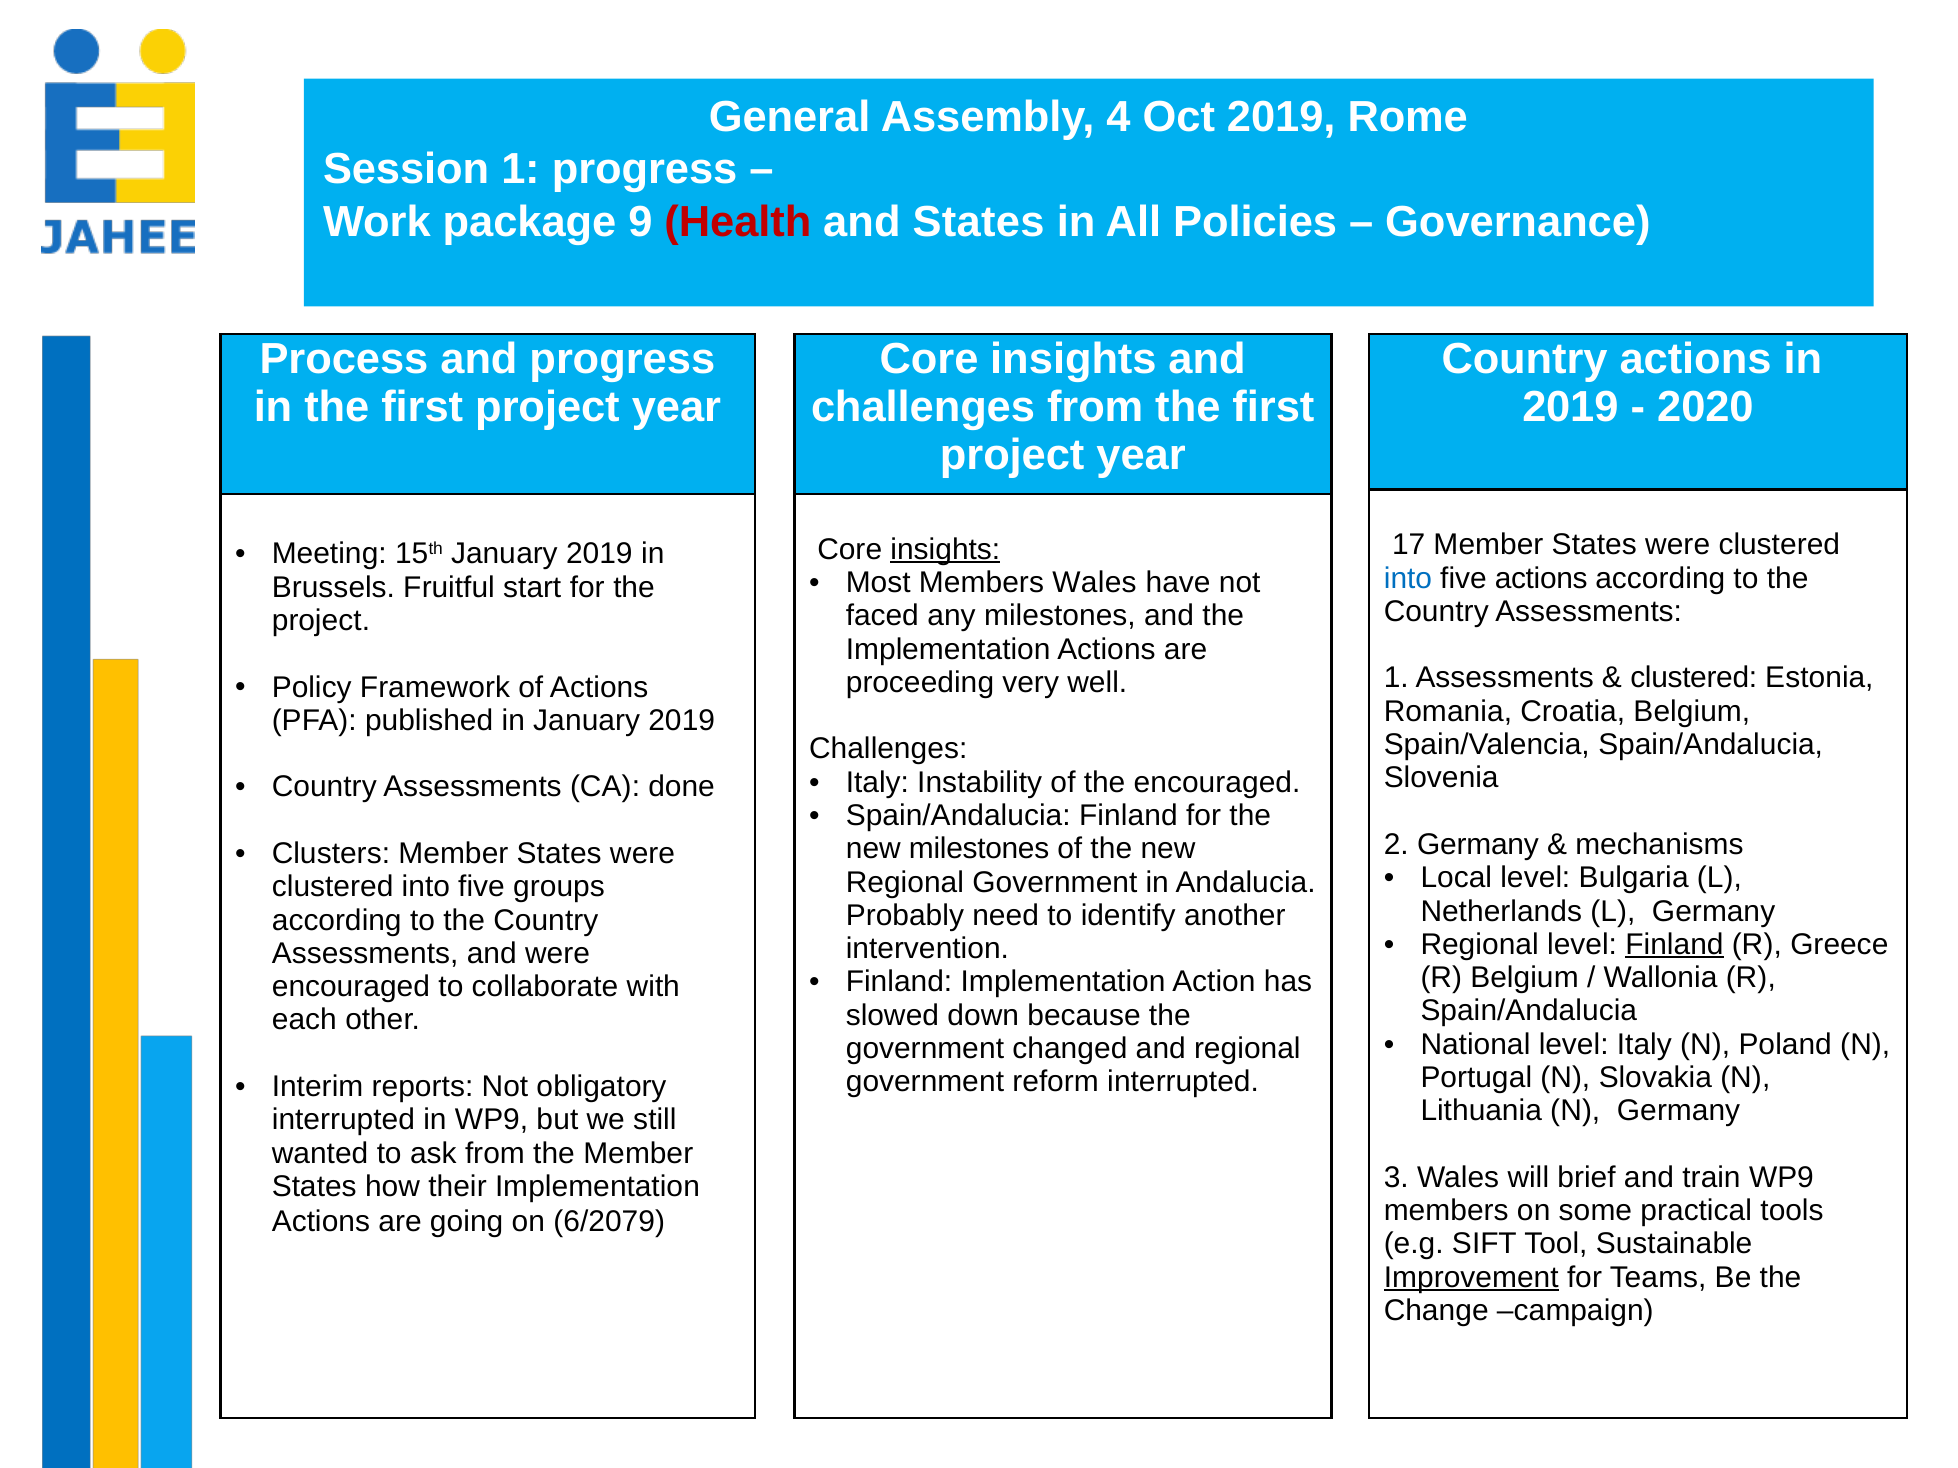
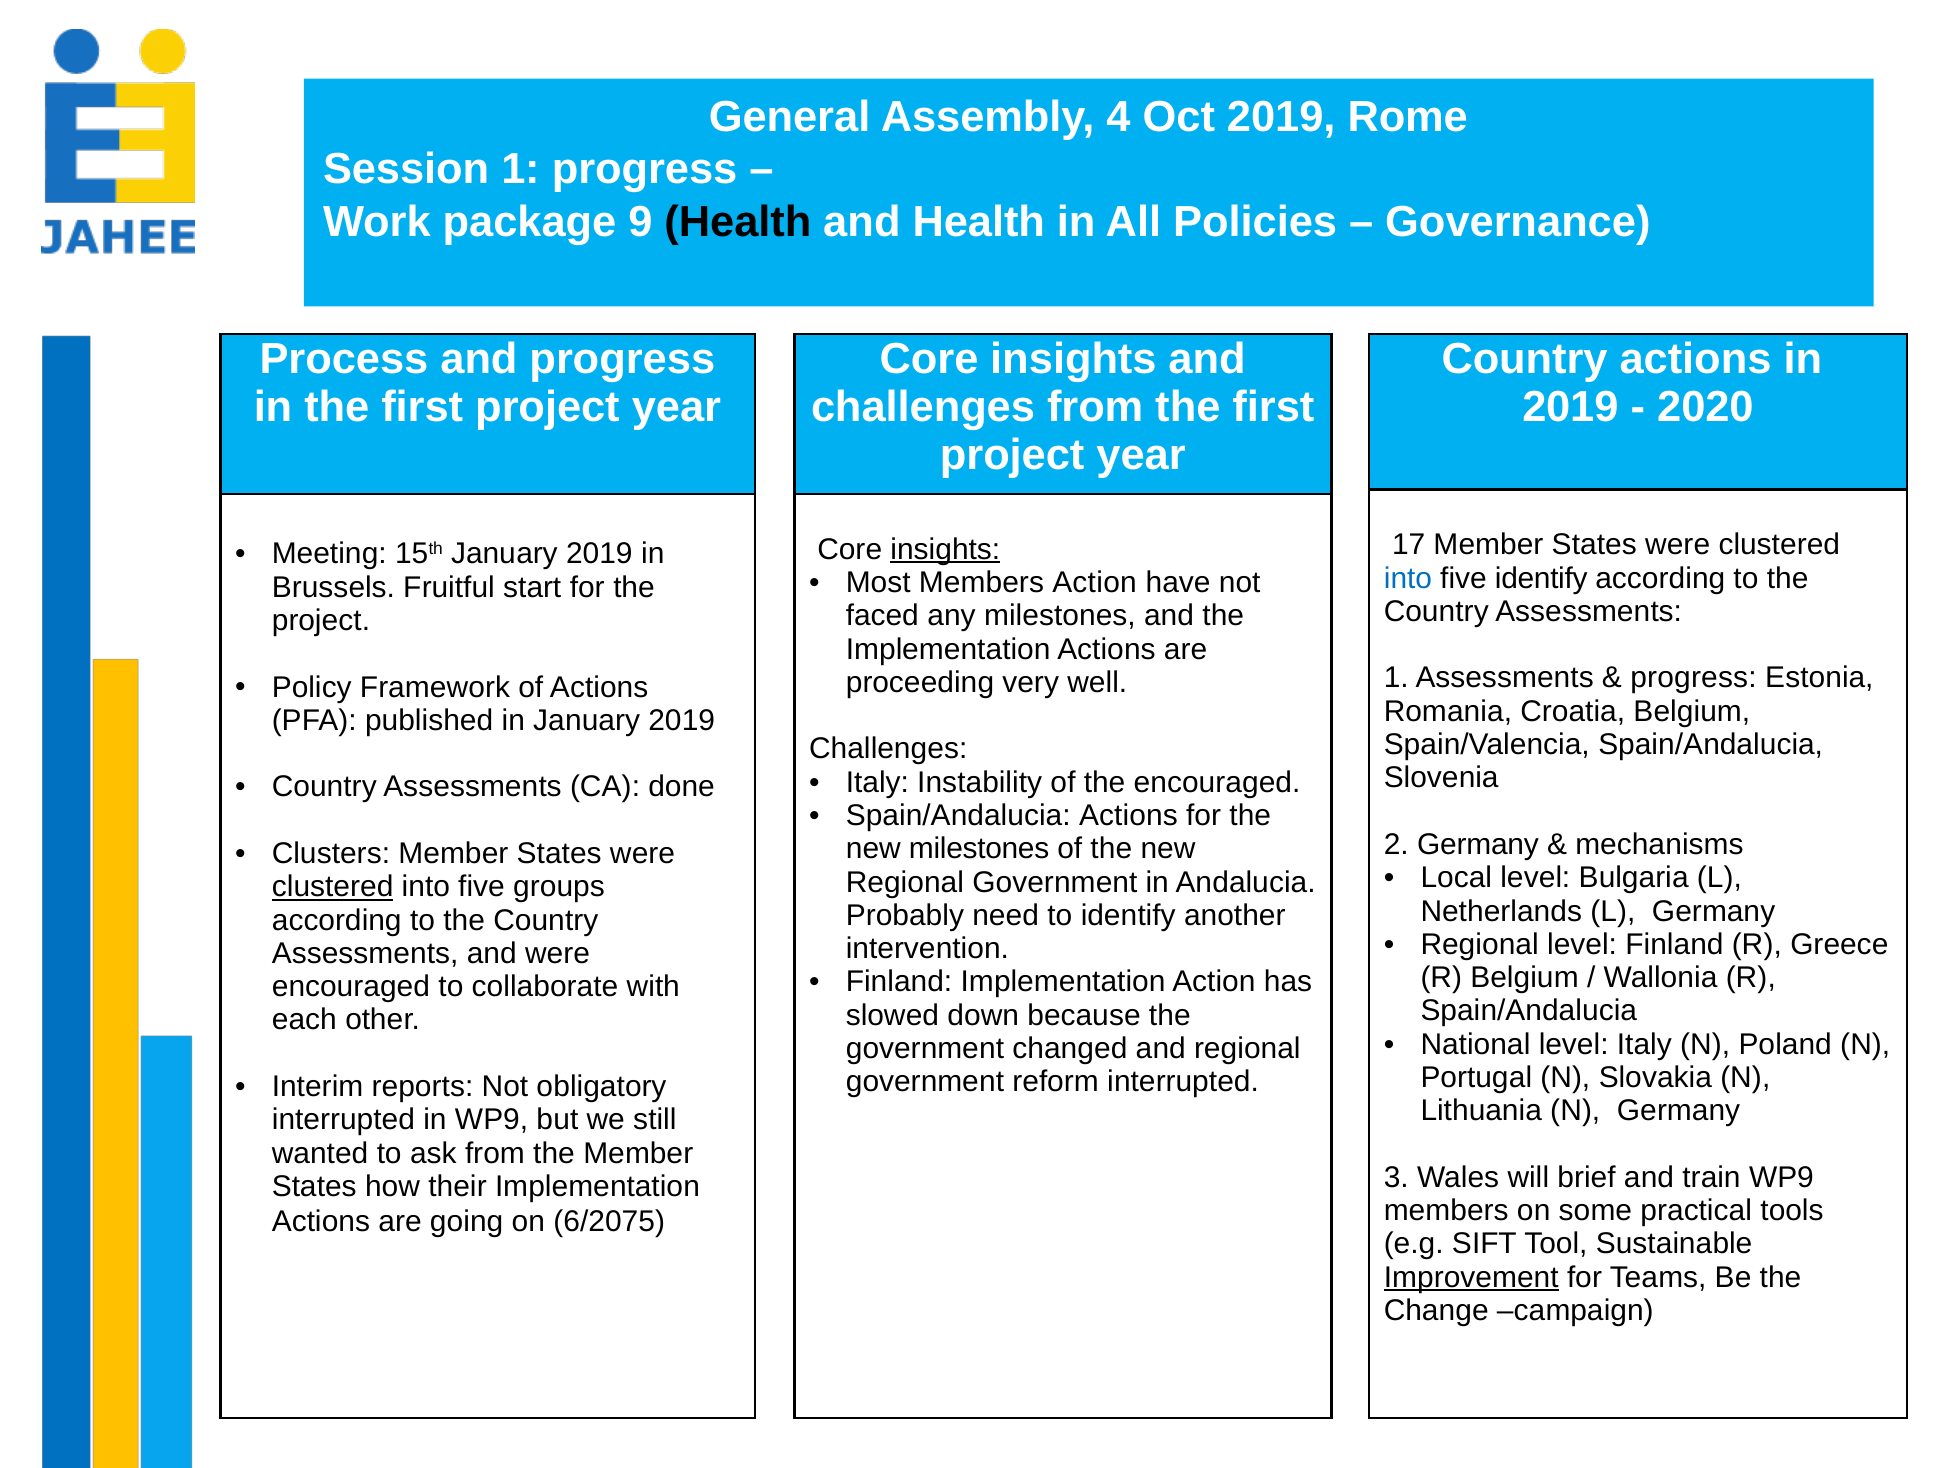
Health colour: red -> black (738, 222)
and States: States -> Health (979, 222)
five actions: actions -> identify (1541, 578)
Members Wales: Wales -> Action (1095, 583)
clustered: clustered -> progress (1693, 678)
Spain/Andalucia Finland: Finland -> Actions (1128, 816)
clustered underline: none -> present (333, 887)
Finland underline: present -> none (1674, 945)
6/2079: 6/2079 -> 6/2075 (609, 1222)
